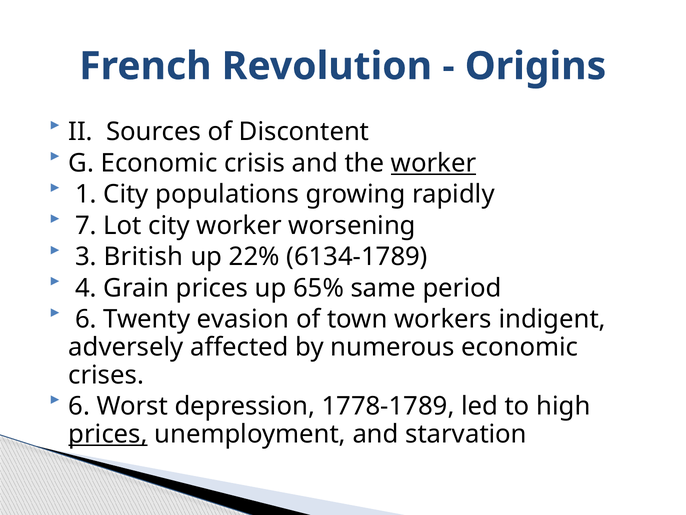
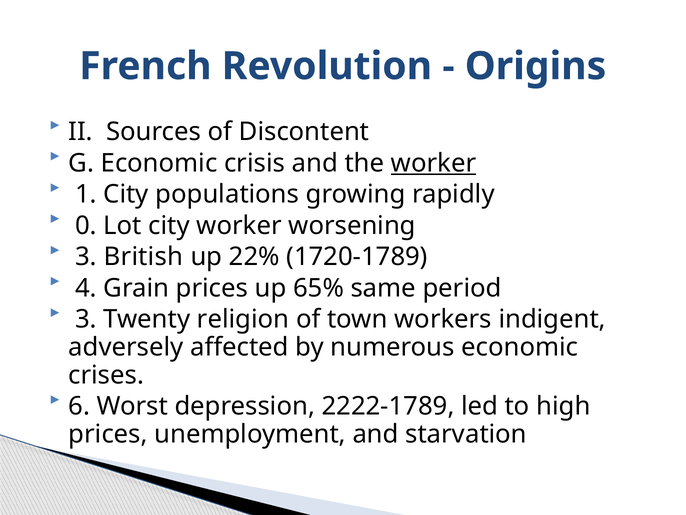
7: 7 -> 0 (86, 225)
6134-1789: 6134-1789 -> 1720-1789 (357, 257)
6: 6 -> 3 (86, 319)
evasion: evasion -> religion (243, 319)
1778-1789: 1778-1789 -> 2222-1789 (388, 406)
prices underline: present -> none (108, 434)
